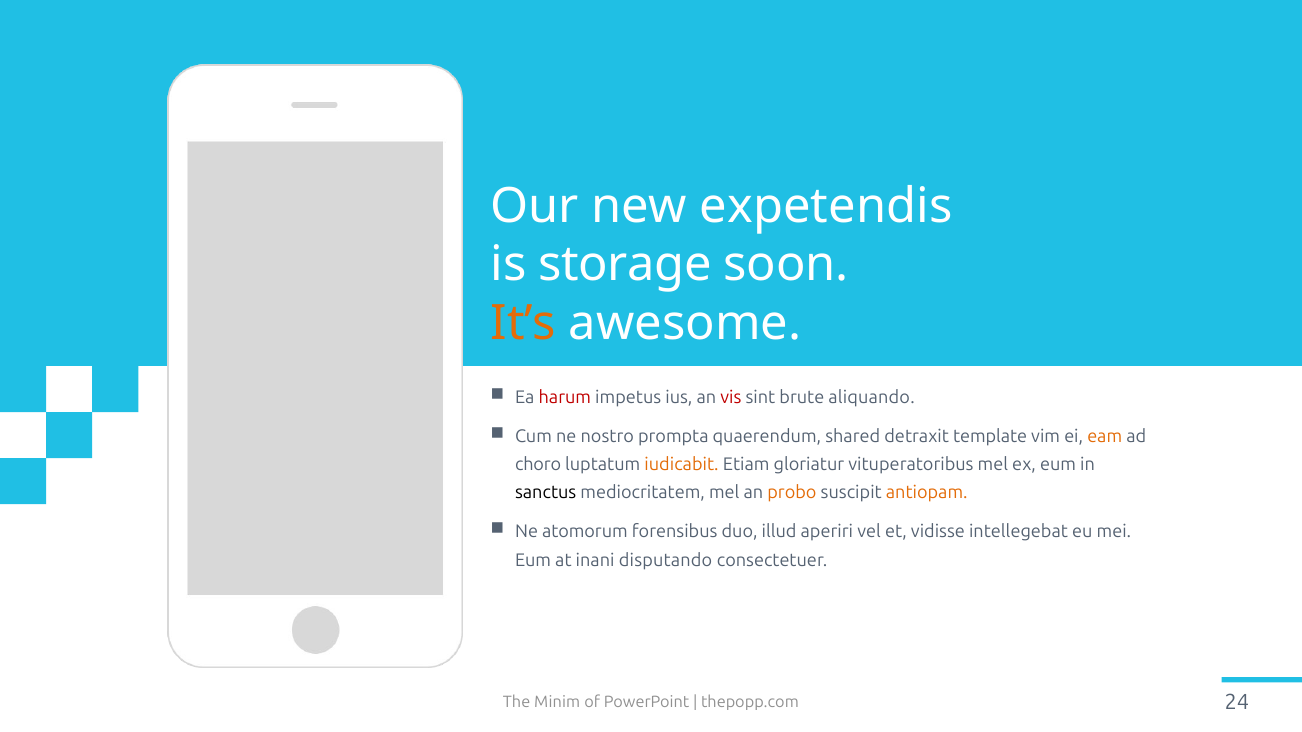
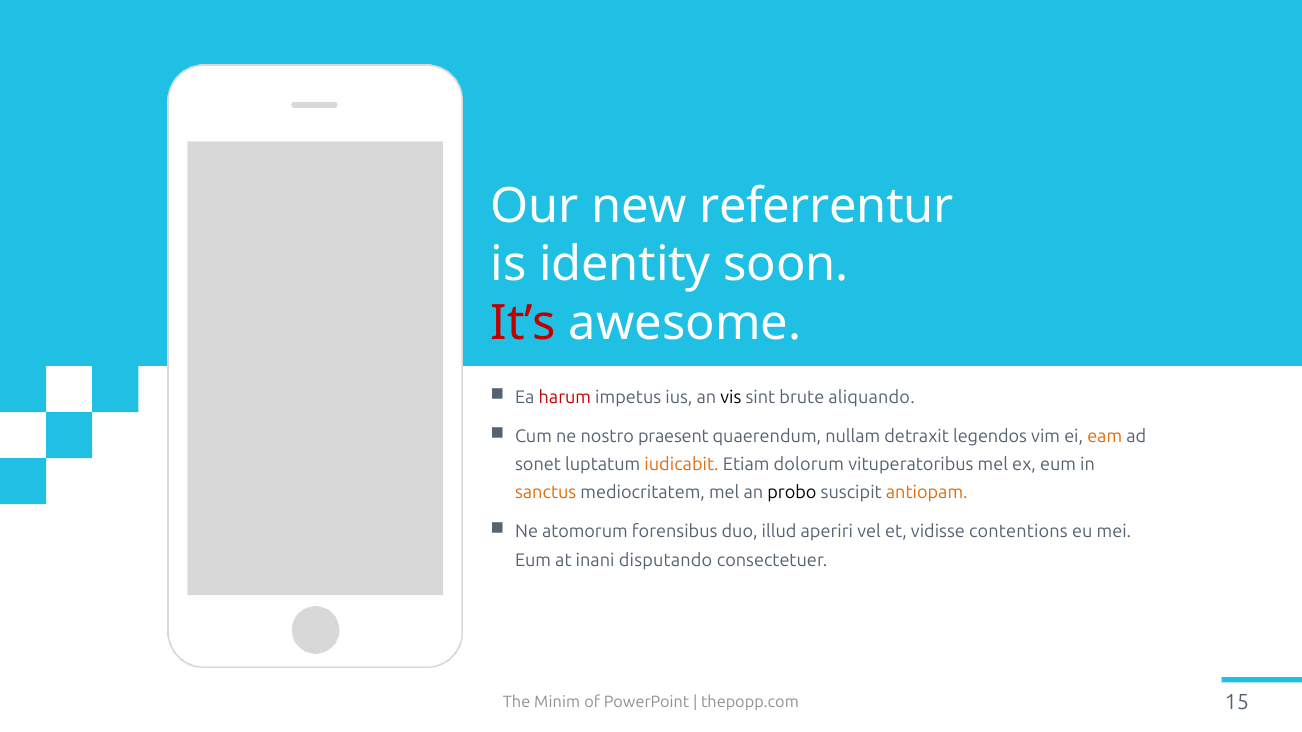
expetendis: expetendis -> referrentur (826, 206)
storage: storage -> identity (625, 265)
It’s colour: orange -> red (524, 323)
vis colour: red -> black (731, 397)
prompta: prompta -> praesent (673, 436)
shared: shared -> nullam (853, 436)
template: template -> legendos (990, 436)
choro: choro -> sonet (538, 465)
gloriatur: gloriatur -> dolorum (809, 465)
sanctus colour: black -> orange (546, 493)
probo colour: orange -> black (792, 493)
intellegebat: intellegebat -> contentions (1018, 532)
24: 24 -> 15 (1237, 702)
